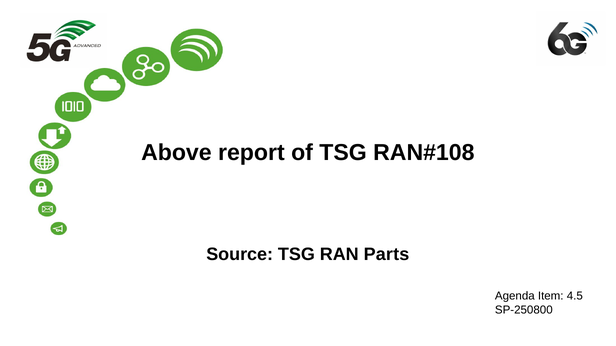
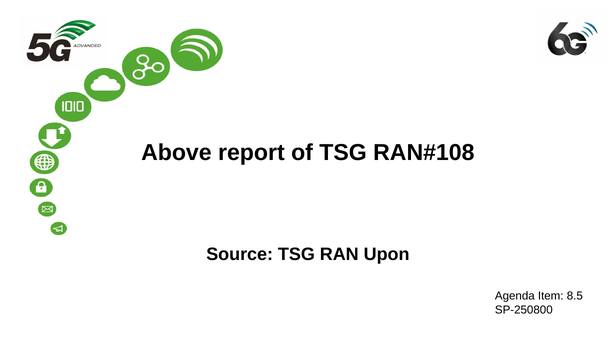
Parts: Parts -> Upon (387, 255)
4.5: 4.5 -> 8.5 (575, 296)
